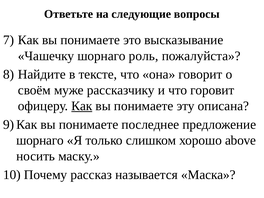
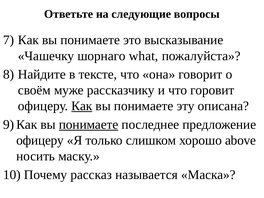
роль: роль -> what (144, 56)
понимаете underline: none -> present (89, 124)
шорнаго: шорнаго -> офицеру (40, 140)
